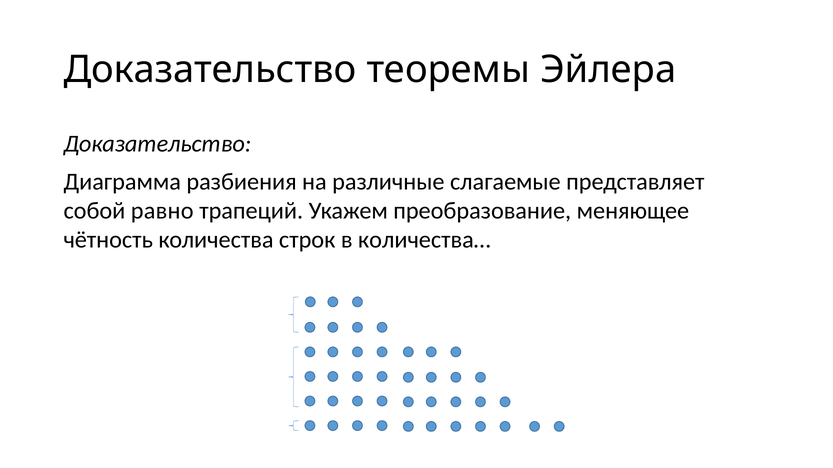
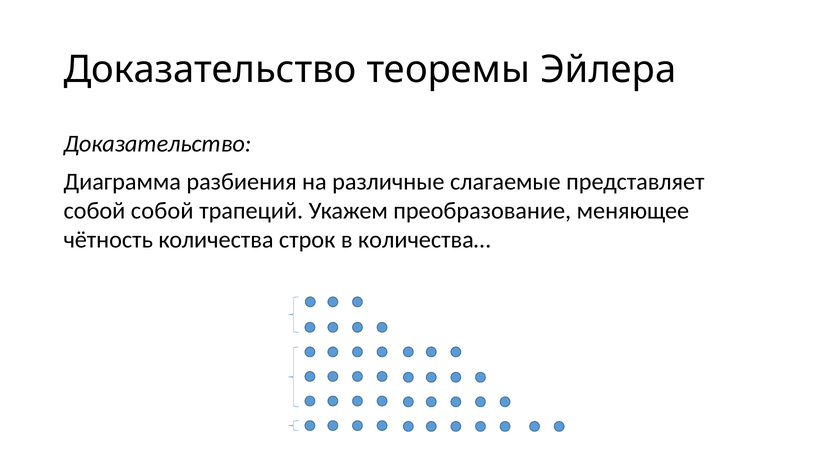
собой равно: равно -> собой (162, 211)
